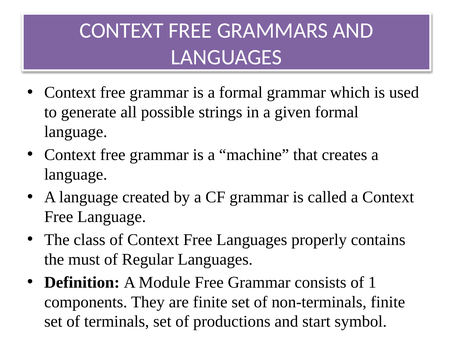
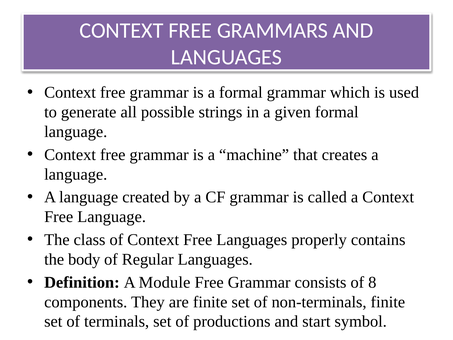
must: must -> body (84, 259)
1: 1 -> 8 (372, 282)
